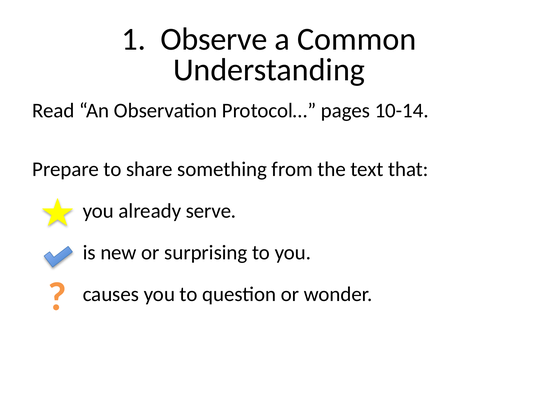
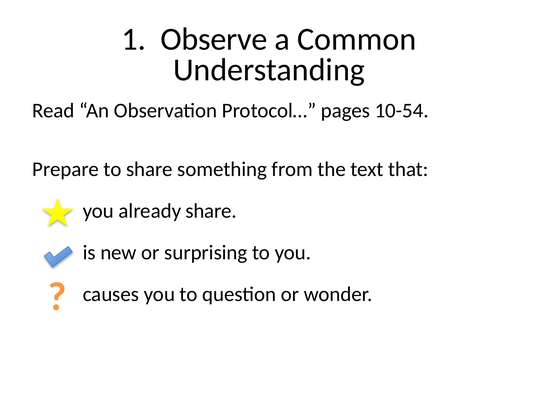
10-14: 10-14 -> 10-54 (402, 111)
already serve: serve -> share (211, 211)
